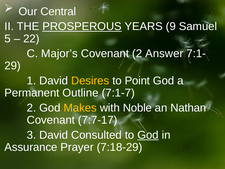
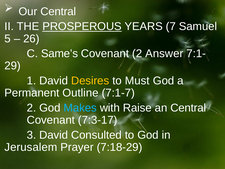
9: 9 -> 7 (171, 26)
22: 22 -> 26 (31, 39)
Major’s: Major’s -> Same’s (60, 54)
Point: Point -> Must (137, 81)
Makes colour: yellow -> light blue (80, 108)
Noble: Noble -> Raise (137, 108)
an Nathan: Nathan -> Central (188, 108)
7:7-17: 7:7-17 -> 7:3-17 (98, 120)
God underline: present -> none (148, 135)
Assurance: Assurance -> Jerusalem (31, 147)
